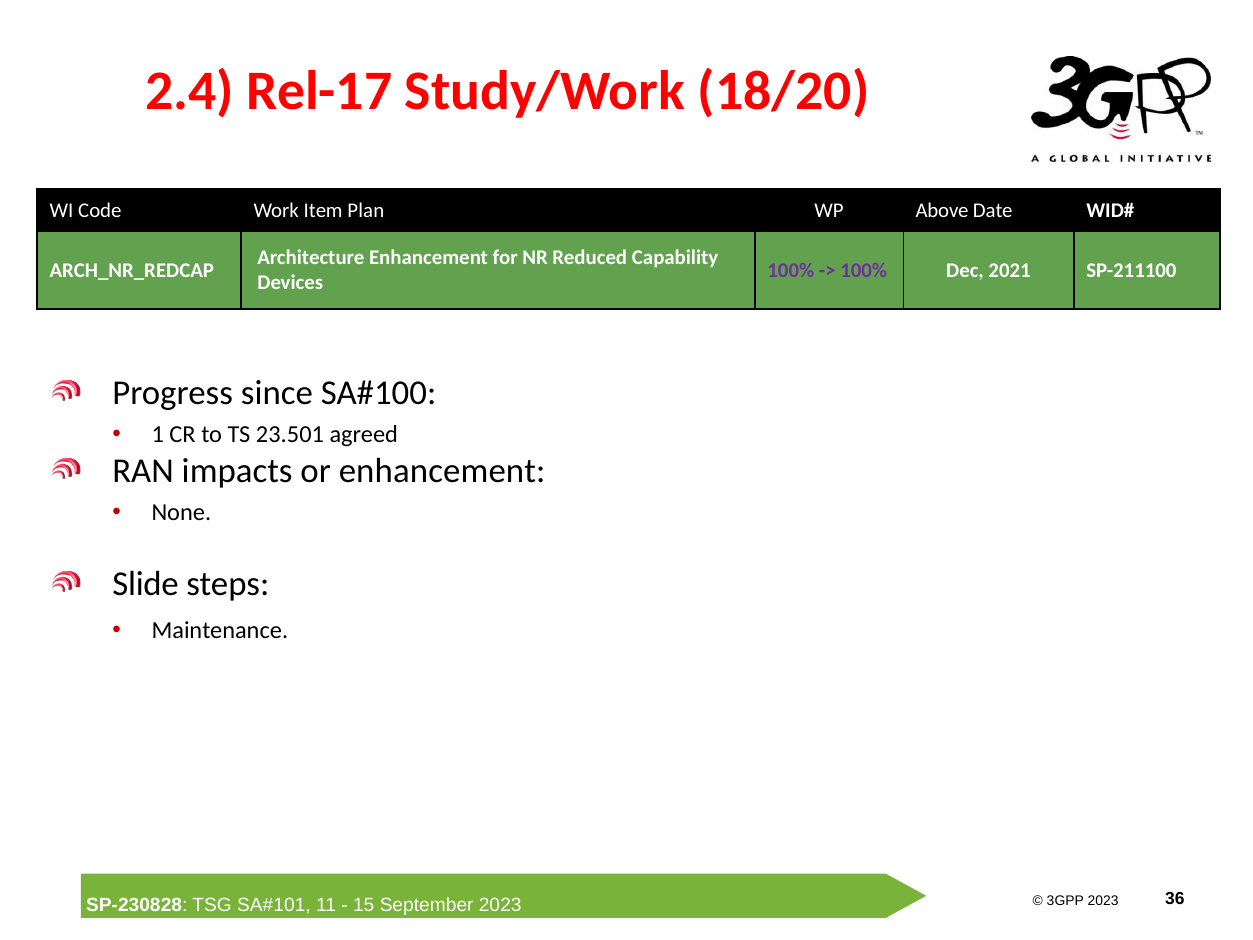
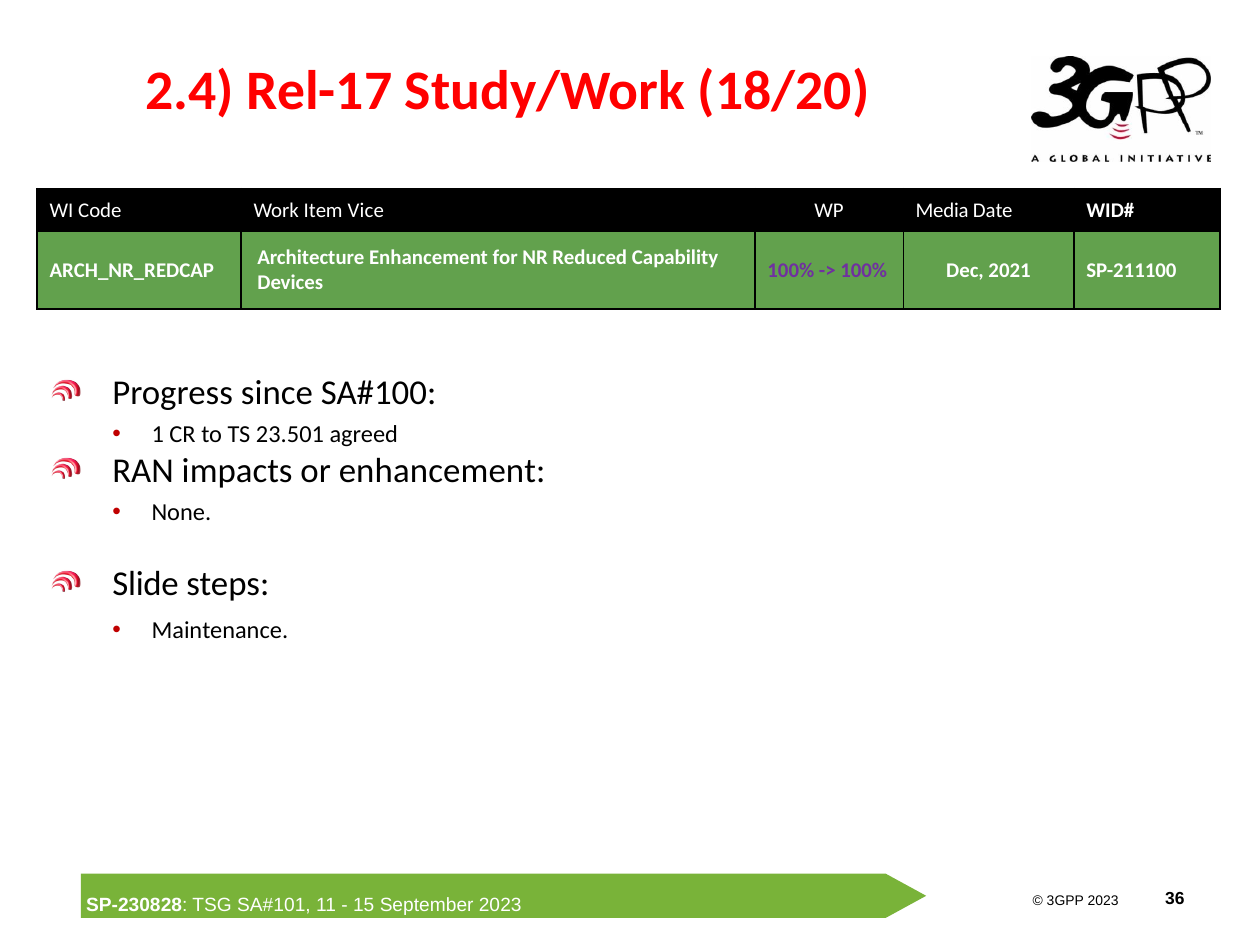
Plan: Plan -> Vice (366, 210)
Above: Above -> Media (942, 210)
